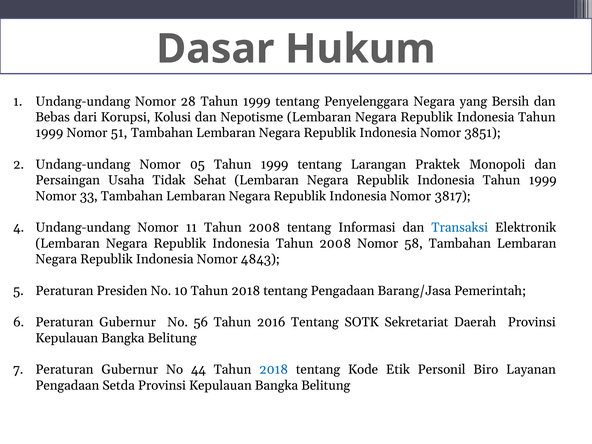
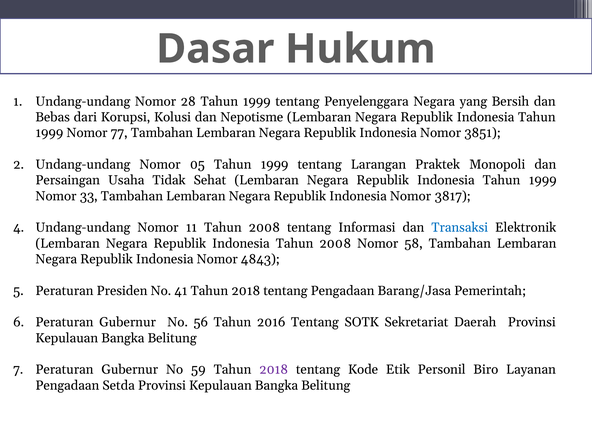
51: 51 -> 77 (119, 133)
10: 10 -> 41 (181, 291)
44: 44 -> 59 (198, 370)
2018 colour: blue -> purple (274, 370)
